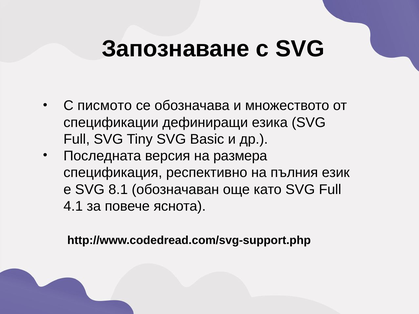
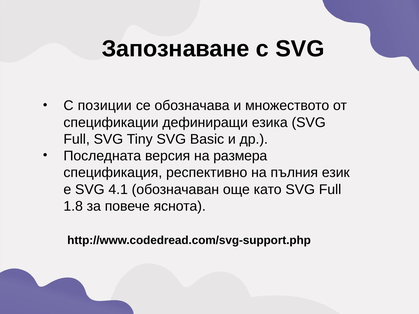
писмото: писмото -> позиции (105, 106)
8.1: 8.1 -> 4.1 (118, 190)
4.1: 4.1 -> 1.8 (73, 206)
